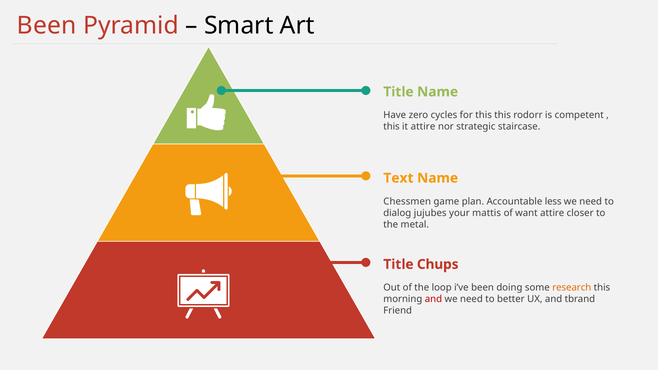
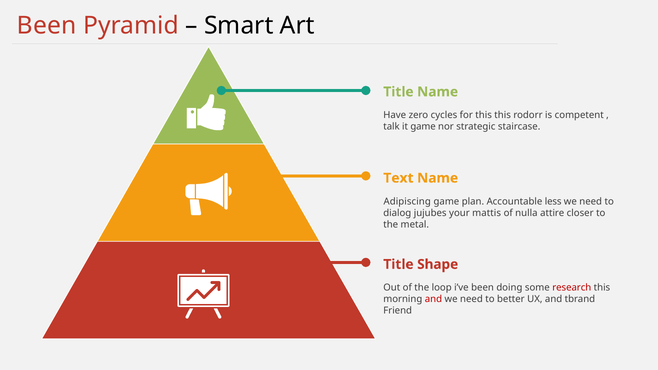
this: this -> talk (391, 127)
it attire: attire -> game (423, 127)
Chessmen: Chessmen -> Adipiscing (407, 201)
want: want -> nulla (526, 213)
Chups: Chups -> Shape (438, 264)
research colour: orange -> red (572, 288)
